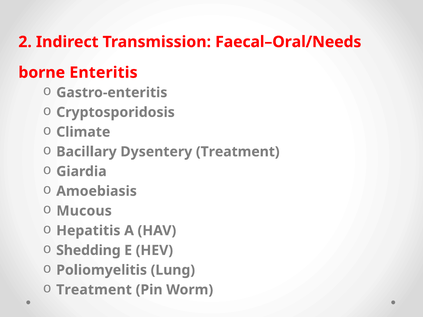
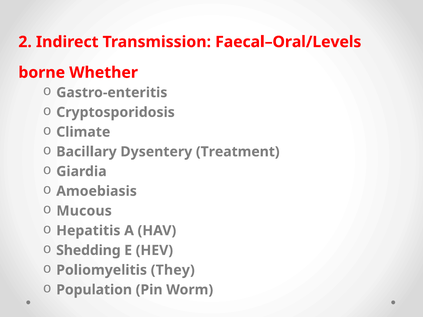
Faecal–Oral/Needs: Faecal–Oral/Needs -> Faecal–Oral/Levels (288, 42)
Enteritis: Enteritis -> Whether (104, 73)
Lung: Lung -> They (173, 270)
Treatment: Treatment -> Population (94, 290)
